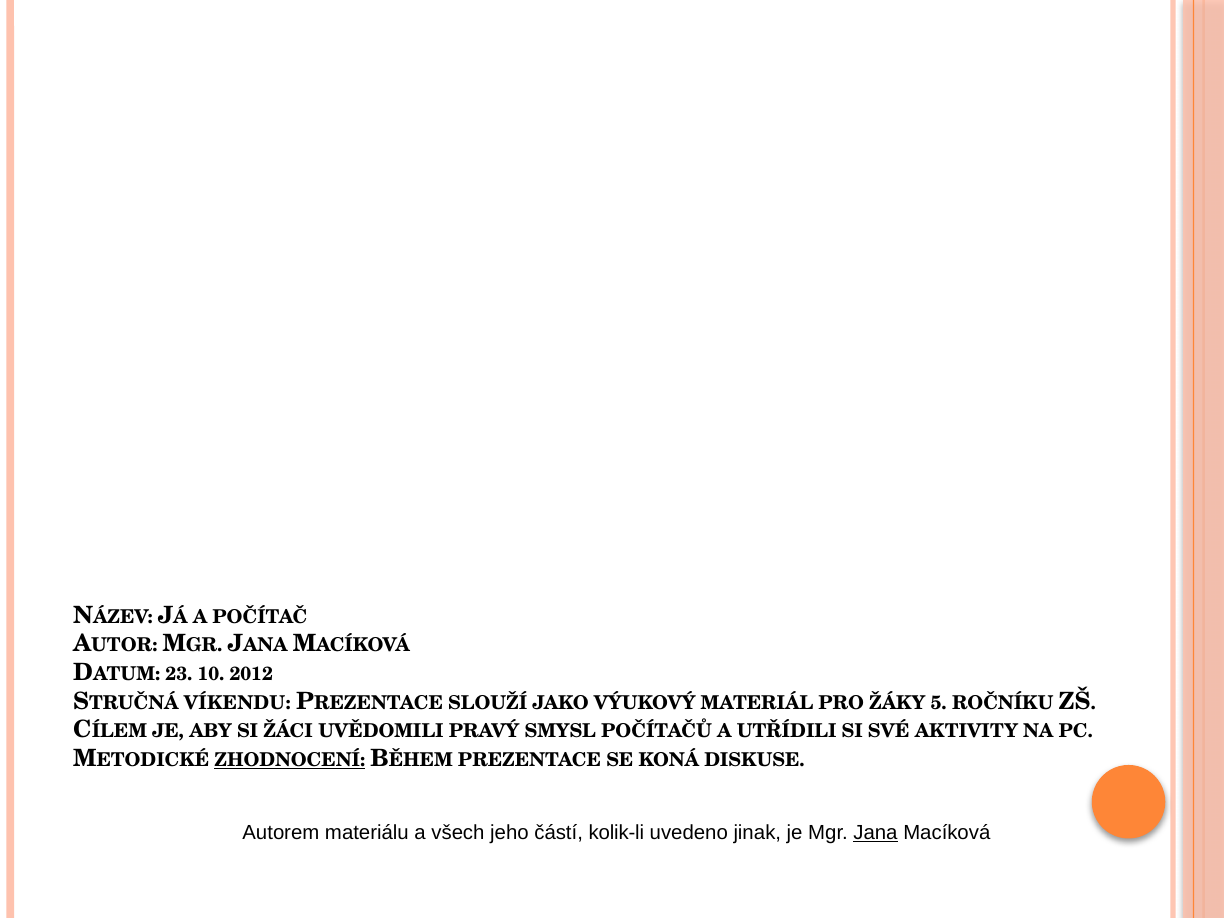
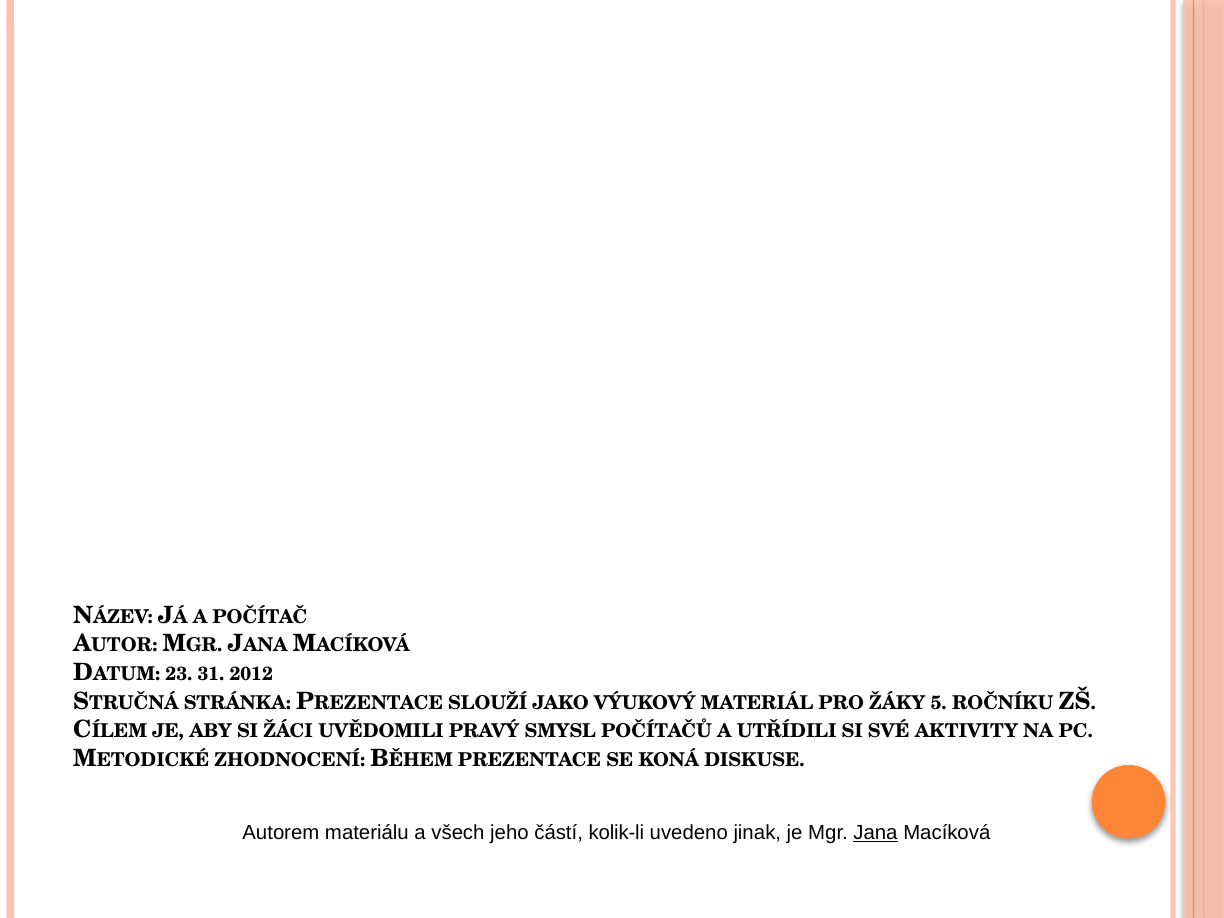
10: 10 -> 31 (211, 674)
VÍKENDU: VÍKENDU -> STRÁNKA (237, 703)
ZHODNOCENÍ underline: present -> none (290, 760)
